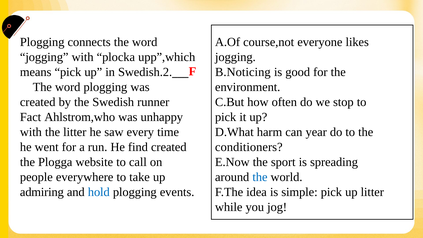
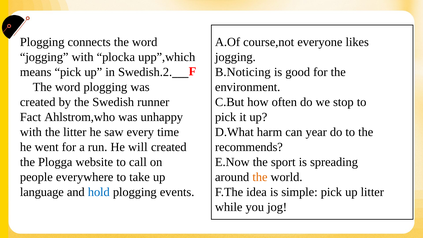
find: find -> will (138, 147)
conditioners: conditioners -> recommends (249, 147)
the colour: blue -> orange (260, 177)
admiring: admiring -> language (42, 192)
